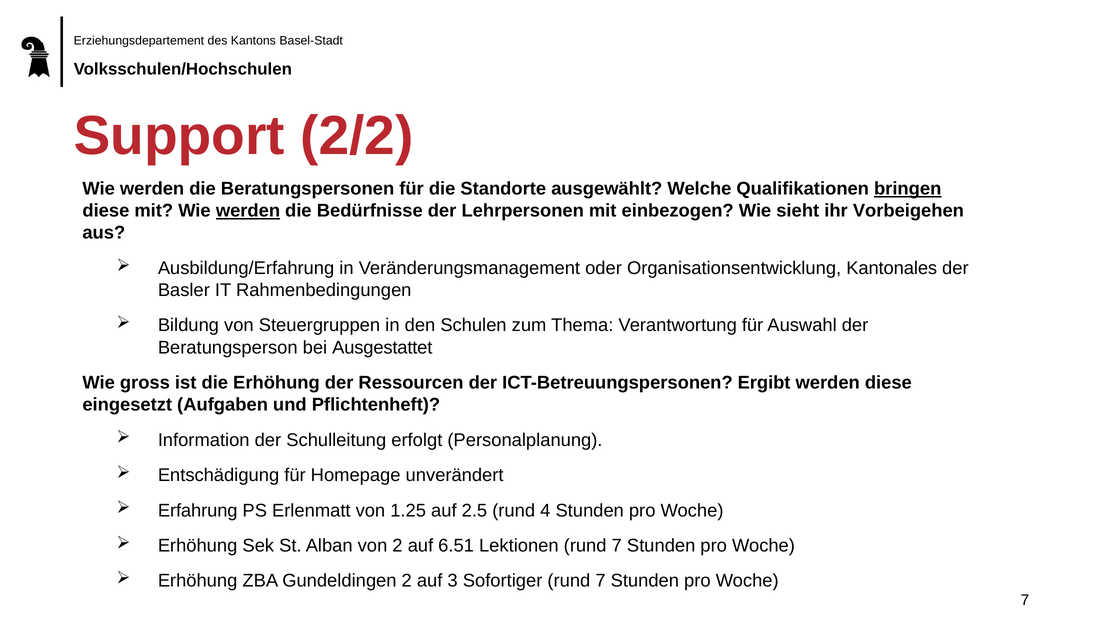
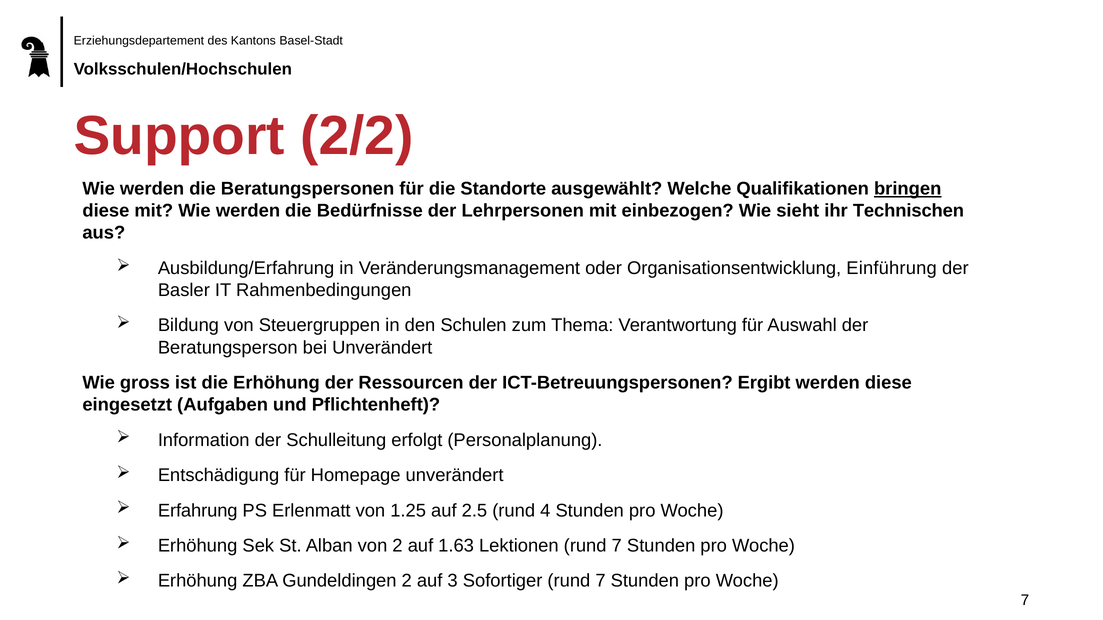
werden underline: present -> none (248, 211)
Vorbeigehen: Vorbeigehen -> Technischen (908, 211)
Kantonales: Kantonales -> Einführung (892, 268)
bei Ausgestattet: Ausgestattet -> Unverändert (382, 348)
6.51: 6.51 -> 1.63 (456, 546)
